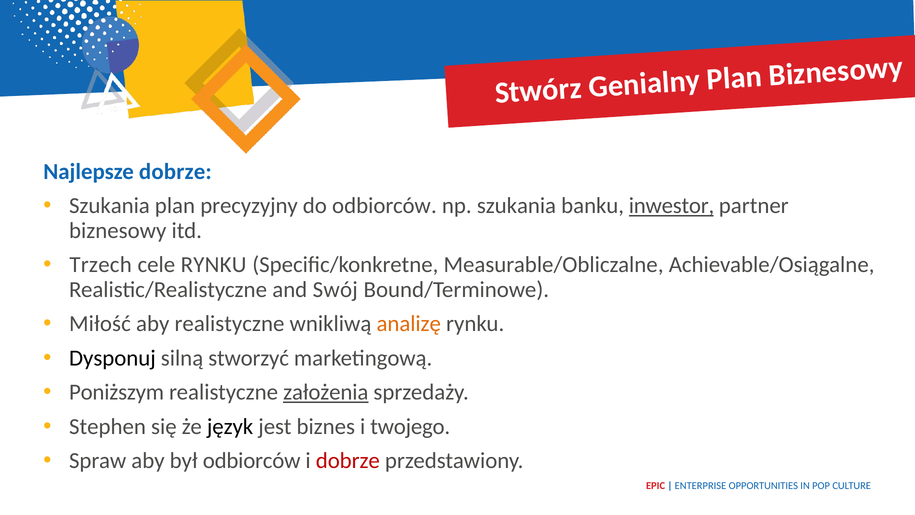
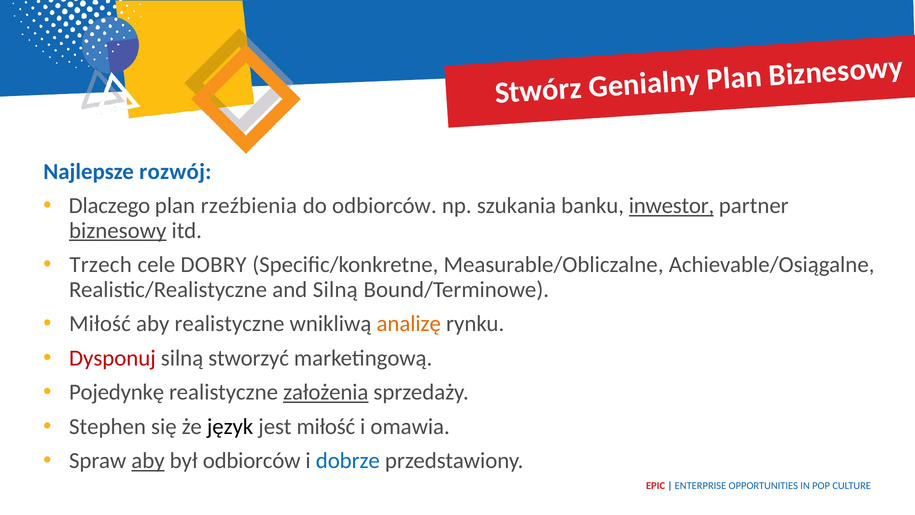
Najlepsze dobrze: dobrze -> rozwój (175, 171)
Szukania: Szukania -> Dlaczego (109, 206)
precyzyjny: precyzyjny -> rzeźbienia (249, 206)
biznesowy underline: none -> present (118, 230)
cele RYNKU: RYNKU -> DOBRY (214, 265)
and Swój: Swój -> Silną (335, 289)
Dysponuj colour: black -> red (112, 358)
Poniższym: Poniższym -> Pojedynkę (117, 392)
jest biznes: biznes -> miłość (326, 426)
twojego: twojego -> omawia (410, 426)
aby underline: none -> present (148, 460)
dobrze colour: red -> blue (348, 460)
